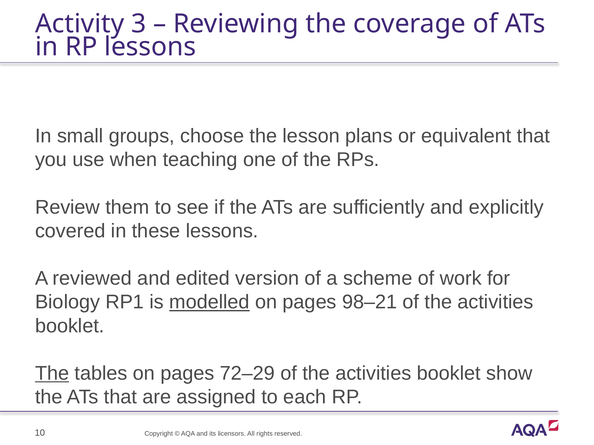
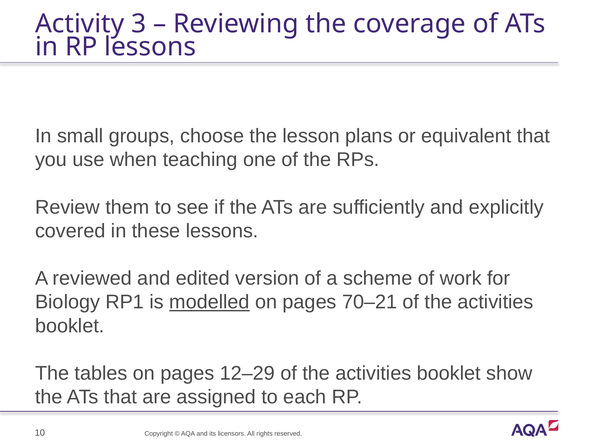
98–21: 98–21 -> 70–21 (370, 302)
The underline: present -> none (52, 374)
72–29: 72–29 -> 12–29 (247, 374)
